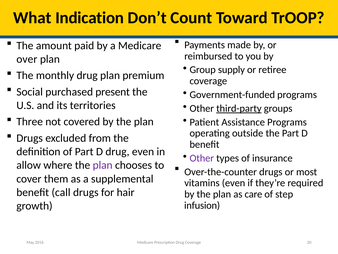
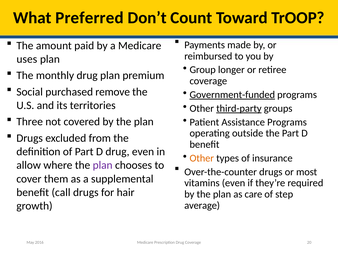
Indication: Indication -> Preferred (89, 18)
over: over -> uses (27, 59)
supply: supply -> longer (231, 70)
present: present -> remove (113, 92)
Government-funded underline: none -> present (232, 94)
Other colour: purple -> orange (202, 158)
infusion: infusion -> average (202, 205)
